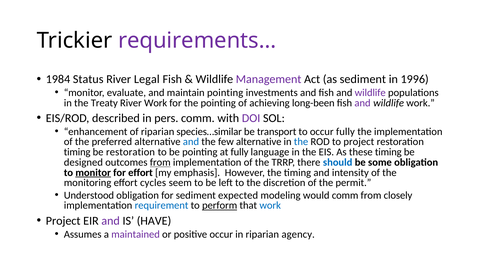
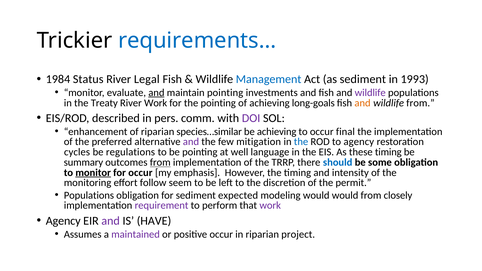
requirements… colour: purple -> blue (197, 40)
Management colour: purple -> blue (269, 79)
1996: 1996 -> 1993 (415, 79)
and underline: none -> present (156, 93)
long-been: long-been -> long-goals (313, 103)
and colour: purple -> orange (363, 103)
wildlife work: work -> from (420, 103)
be transport: transport -> achieving (277, 132)
occur fully: fully -> final (345, 132)
and colour: blue -> purple (191, 142)
few alternative: alternative -> mitigation (259, 142)
to project: project -> agency (359, 142)
timing: timing -> cycles (77, 152)
be restoration: restoration -> regulations (130, 152)
at fully: fully -> well (240, 152)
designed: designed -> summary (83, 162)
for effort: effort -> occur (140, 173)
cycles: cycles -> follow (153, 183)
Understood: Understood -> Populations (89, 195)
would comm: comm -> would (345, 195)
requirement colour: blue -> purple (162, 206)
perform underline: present -> none (220, 206)
work colour: blue -> purple (270, 206)
Project: Project -> Agency (63, 221)
agency: agency -> project (298, 234)
